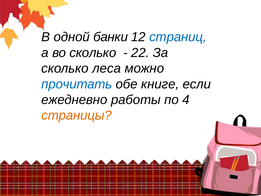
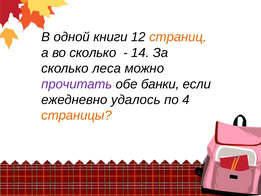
банки: банки -> книги (110, 37)
страниц colour: blue -> orange (178, 37)
22: 22 -> 14 (140, 53)
прочитать colour: blue -> purple (77, 84)
книге: книге -> банки (160, 84)
работы: работы -> удалось (136, 100)
